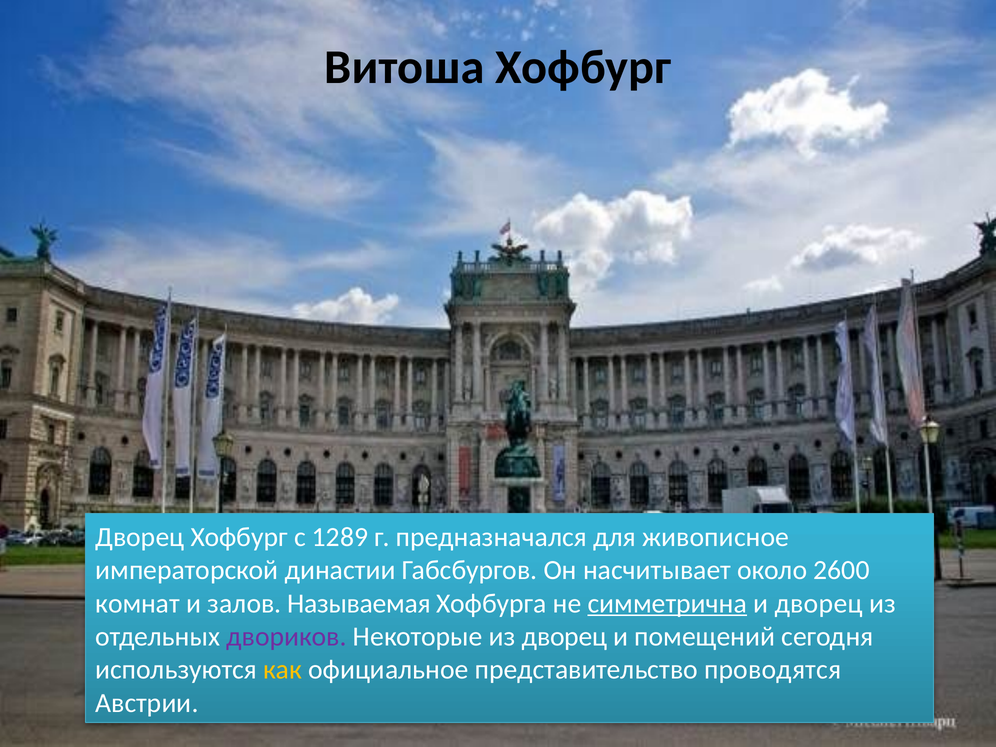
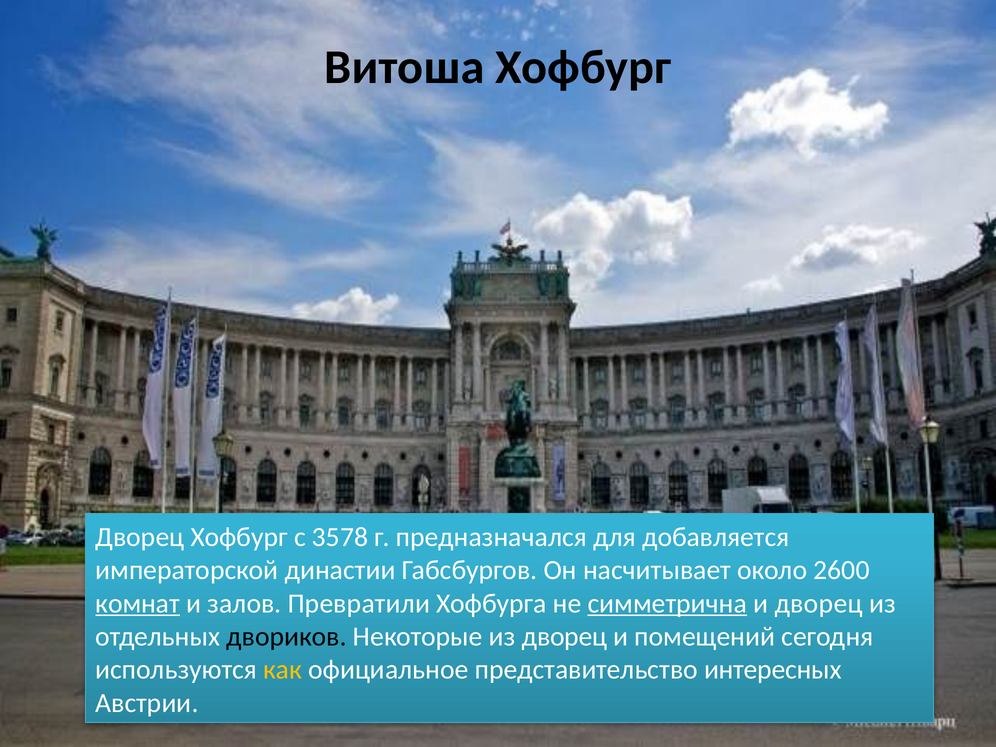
1289: 1289 -> 3578 (340, 537)
живописное: живописное -> добавляется (716, 537)
комнат underline: none -> present (138, 603)
Называемая: Называемая -> Превратили (359, 603)
двориков colour: purple -> black (287, 637)
проводятся: проводятся -> интересных (773, 670)
